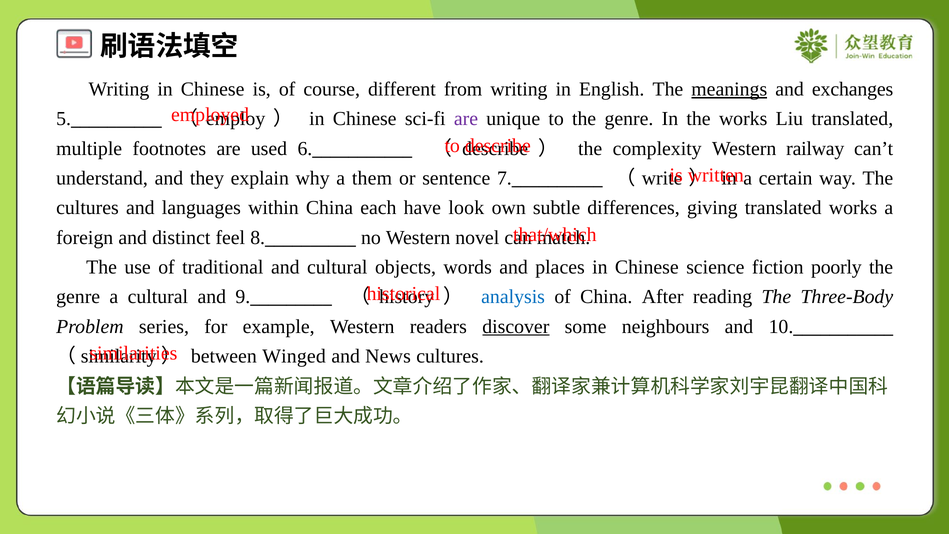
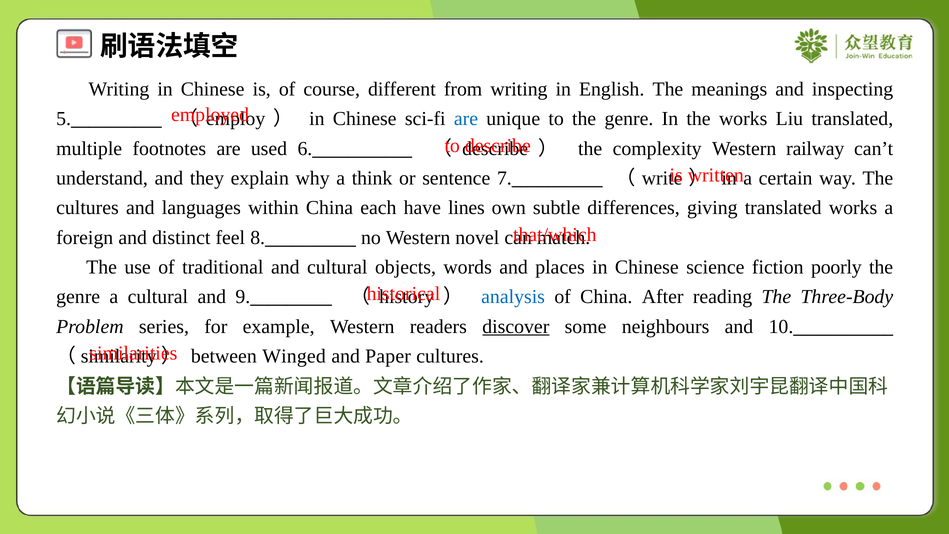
meanings underline: present -> none (729, 89)
exchanges: exchanges -> inspecting (853, 89)
are colour: purple -> blue (466, 119)
them: them -> think (372, 178)
look: look -> lines (466, 208)
News: News -> Paper (388, 356)
